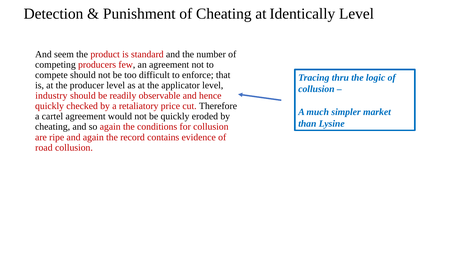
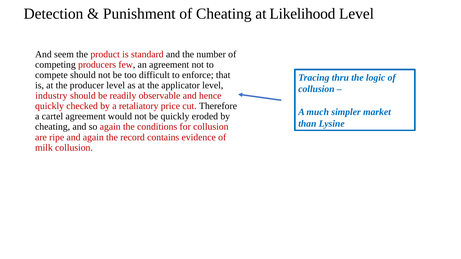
Identically: Identically -> Likelihood (302, 14)
road: road -> milk (44, 148)
